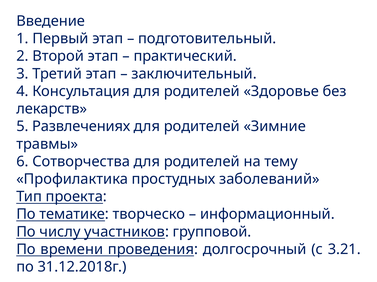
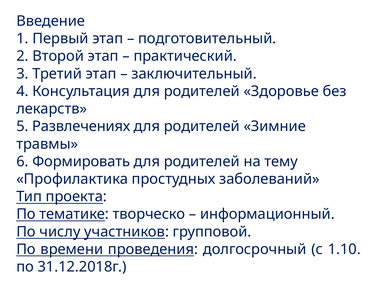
Сотворчества: Сотворчества -> Формировать (81, 162)
3.21: 3.21 -> 1.10 (344, 250)
